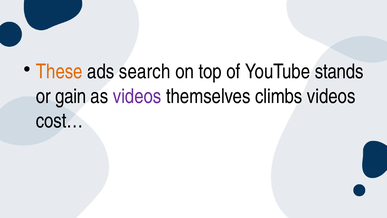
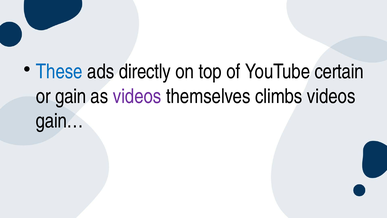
These colour: orange -> blue (59, 72)
search: search -> directly (145, 72)
stands: stands -> certain (339, 72)
cost…: cost… -> gain… (60, 121)
